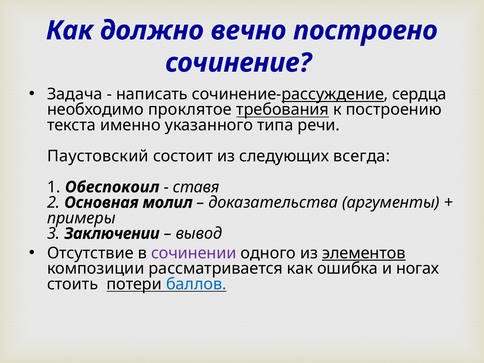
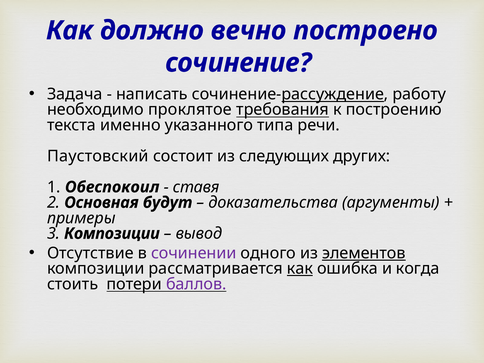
сердца: сердца -> работу (419, 94)
всегда: всегда -> других (362, 156)
молил: молил -> будут (168, 203)
3 Заключении: Заключении -> Композиции (112, 234)
как underline: none -> present (300, 269)
ногах: ногах -> когда (418, 269)
баллов colour: blue -> purple (196, 284)
